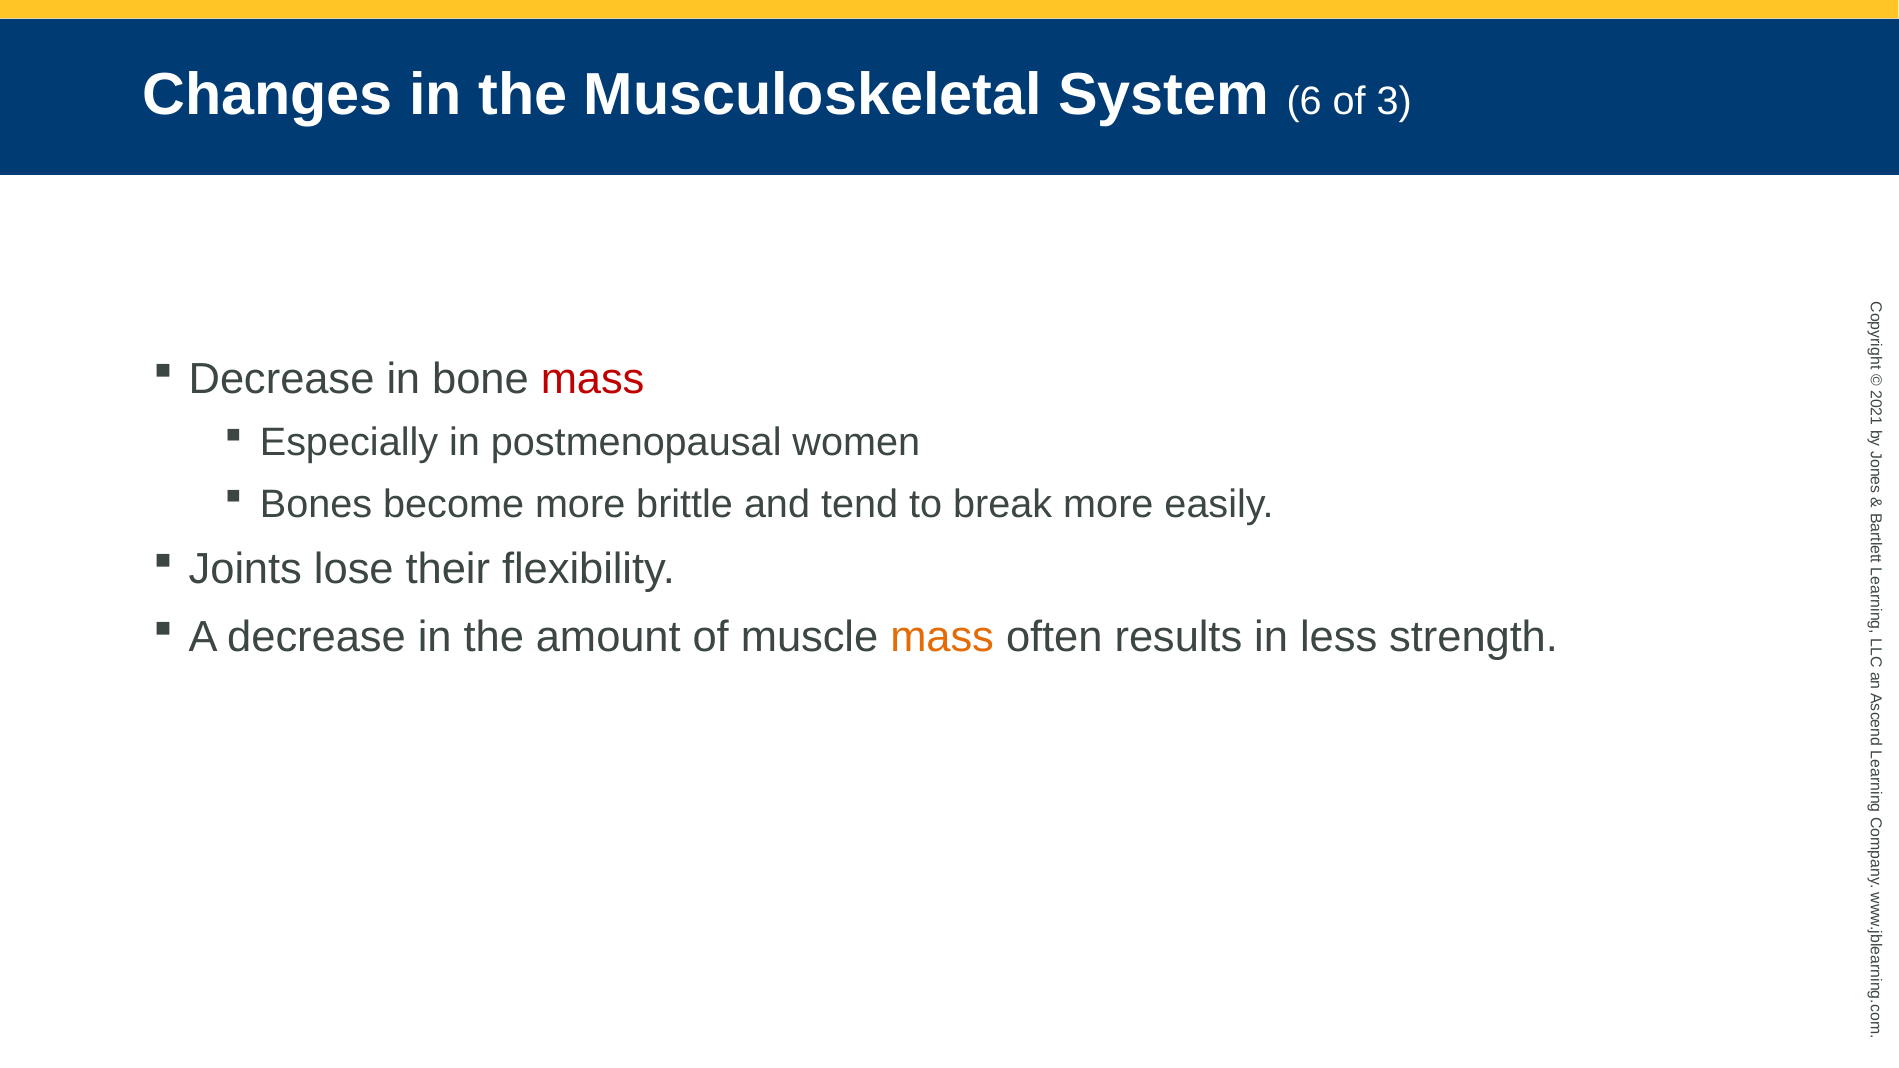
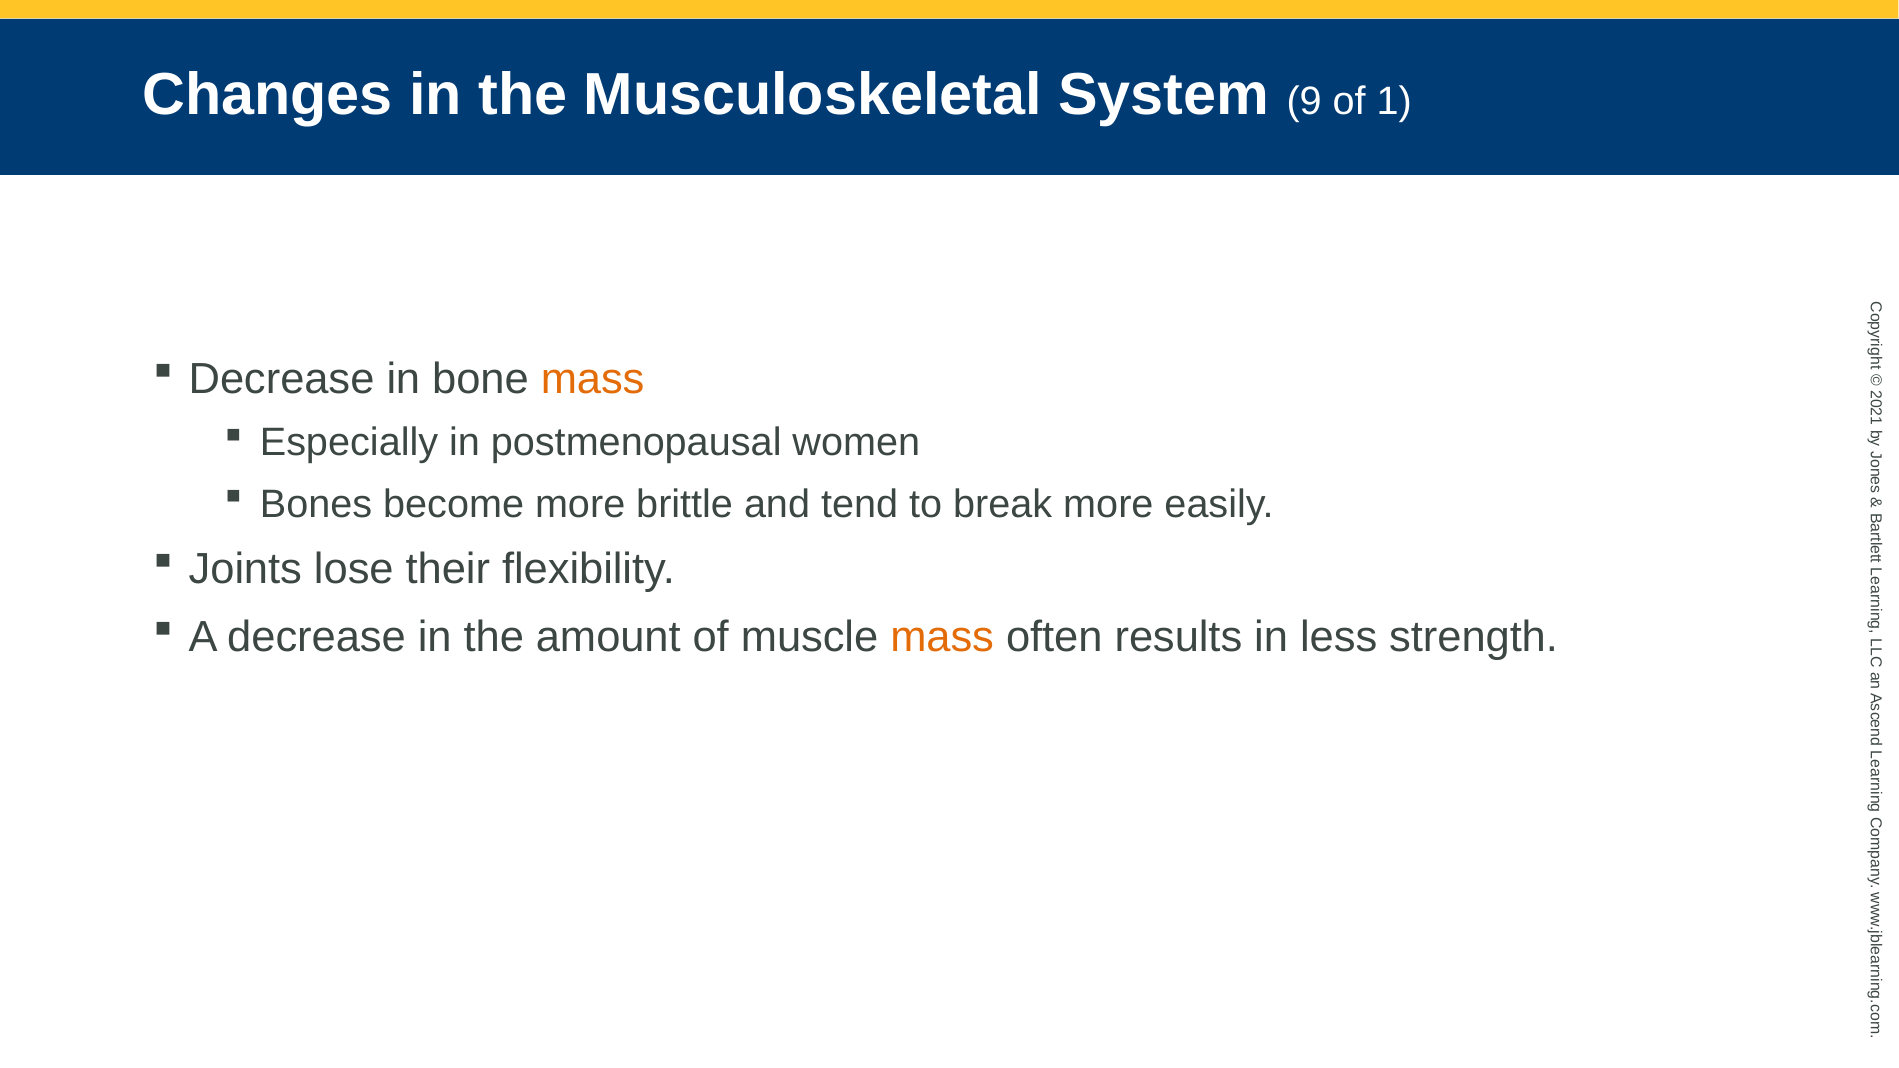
6: 6 -> 9 (1304, 102)
of 3: 3 -> 1 (1394, 102)
mass colour: red -> orange (593, 379)
